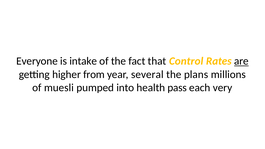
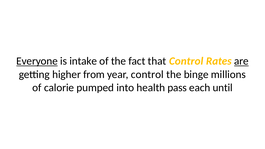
Everyone underline: none -> present (37, 61)
year several: several -> control (147, 74)
plans: plans -> binge (196, 74)
muesli: muesli -> calorie (59, 88)
very: very -> until (223, 88)
